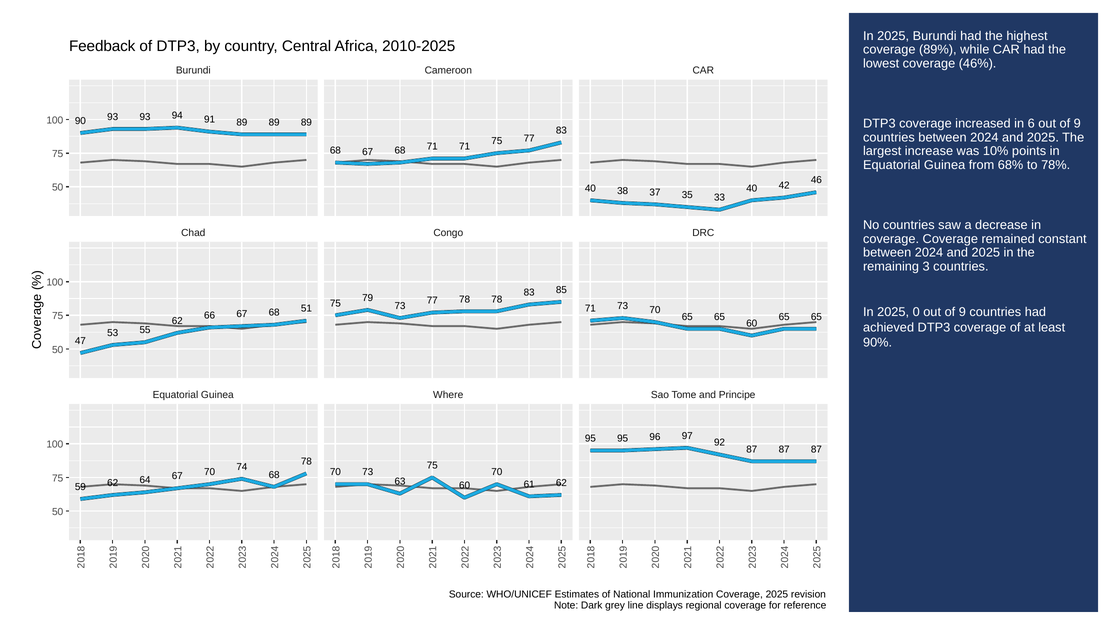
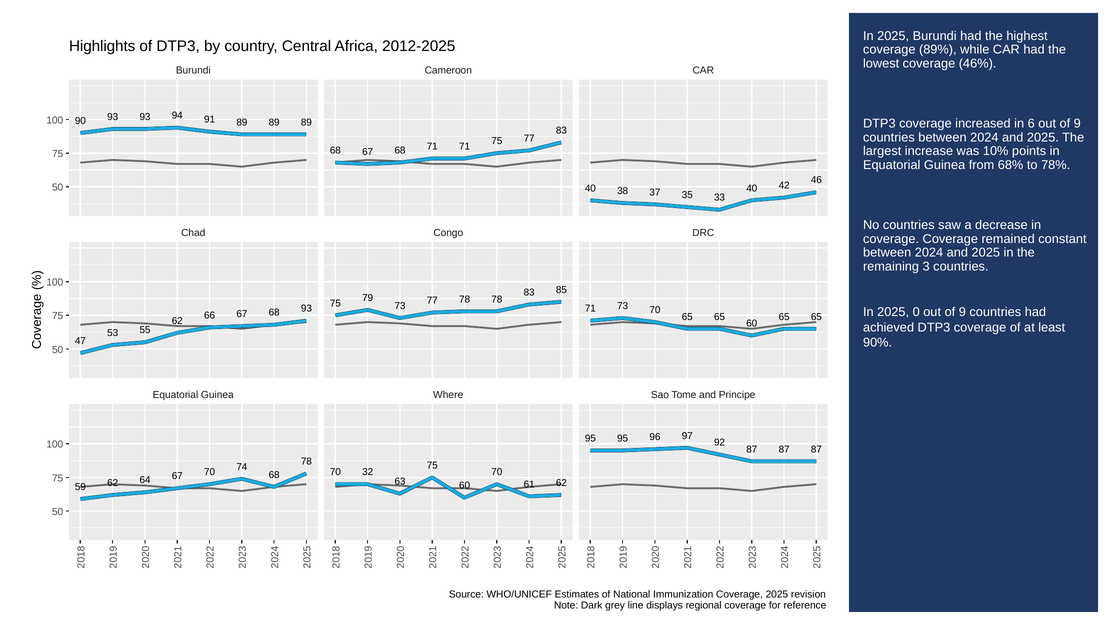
Feedback: Feedback -> Highlights (102, 46)
2010-2025: 2010-2025 -> 2012-2025 (419, 46)
68 51: 51 -> 93 (306, 309)
70 73: 73 -> 32 (368, 473)
